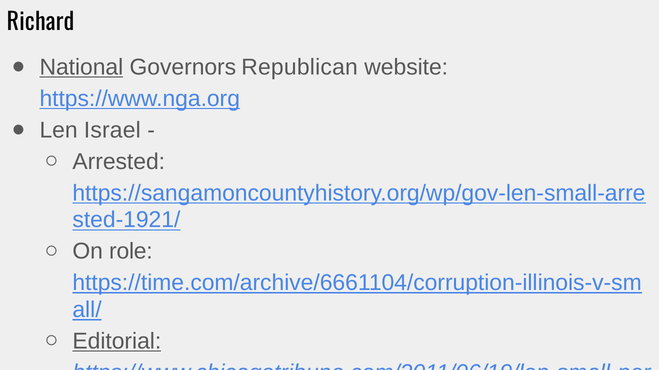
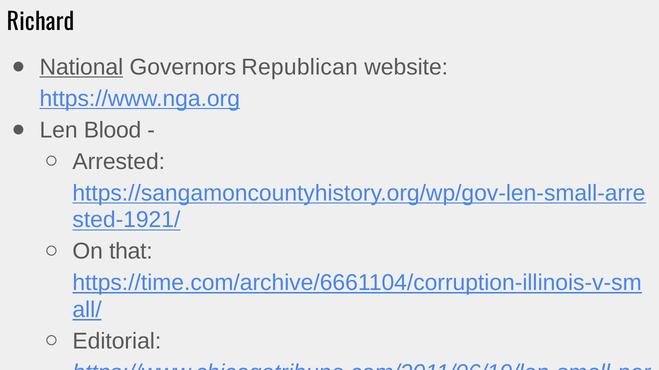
Israel: Israel -> Blood (113, 130)
role: role -> that (131, 252)
Editorial underline: present -> none (117, 342)
